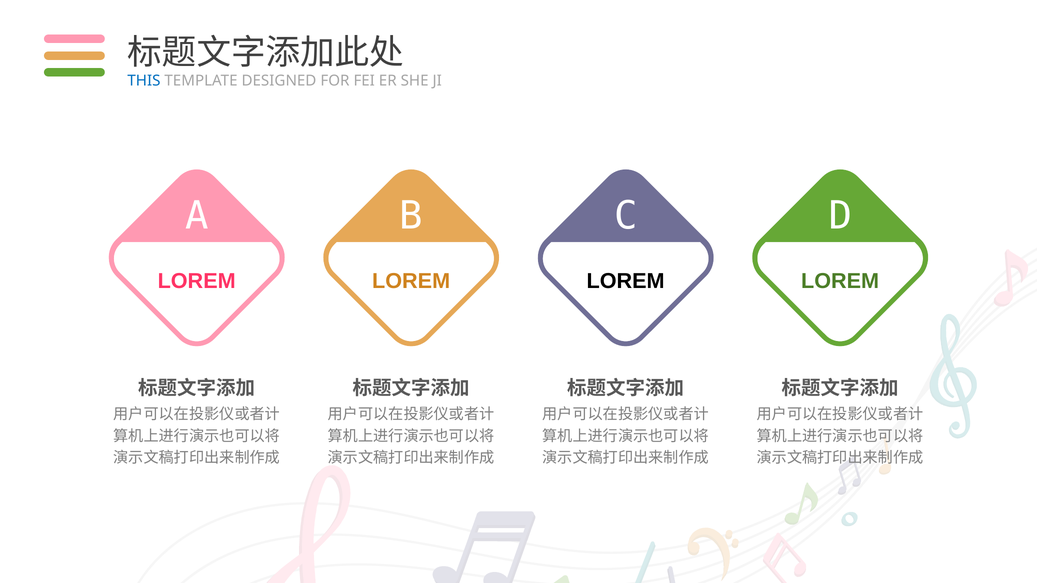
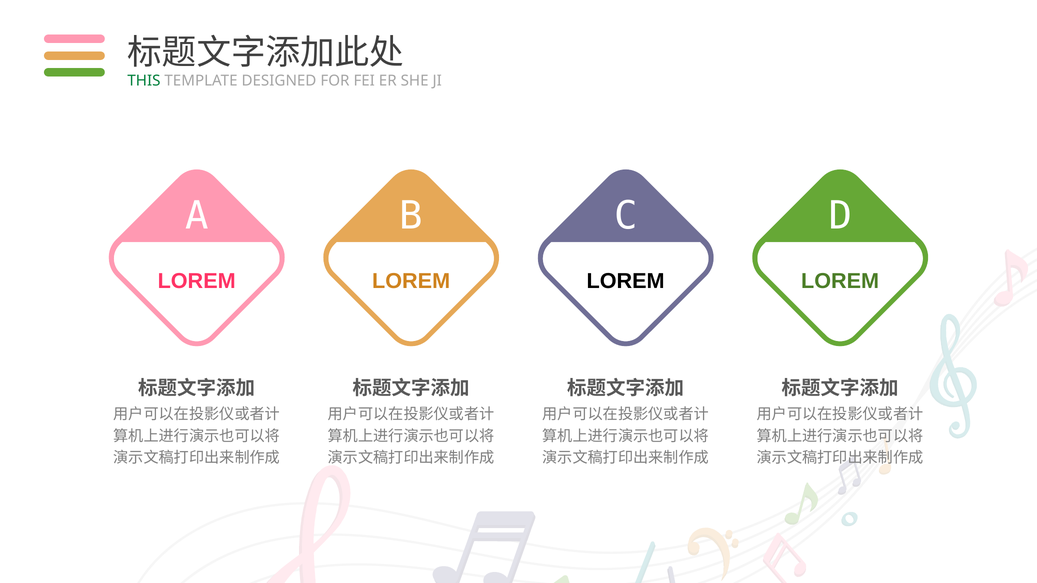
THIS colour: blue -> green (144, 81)
